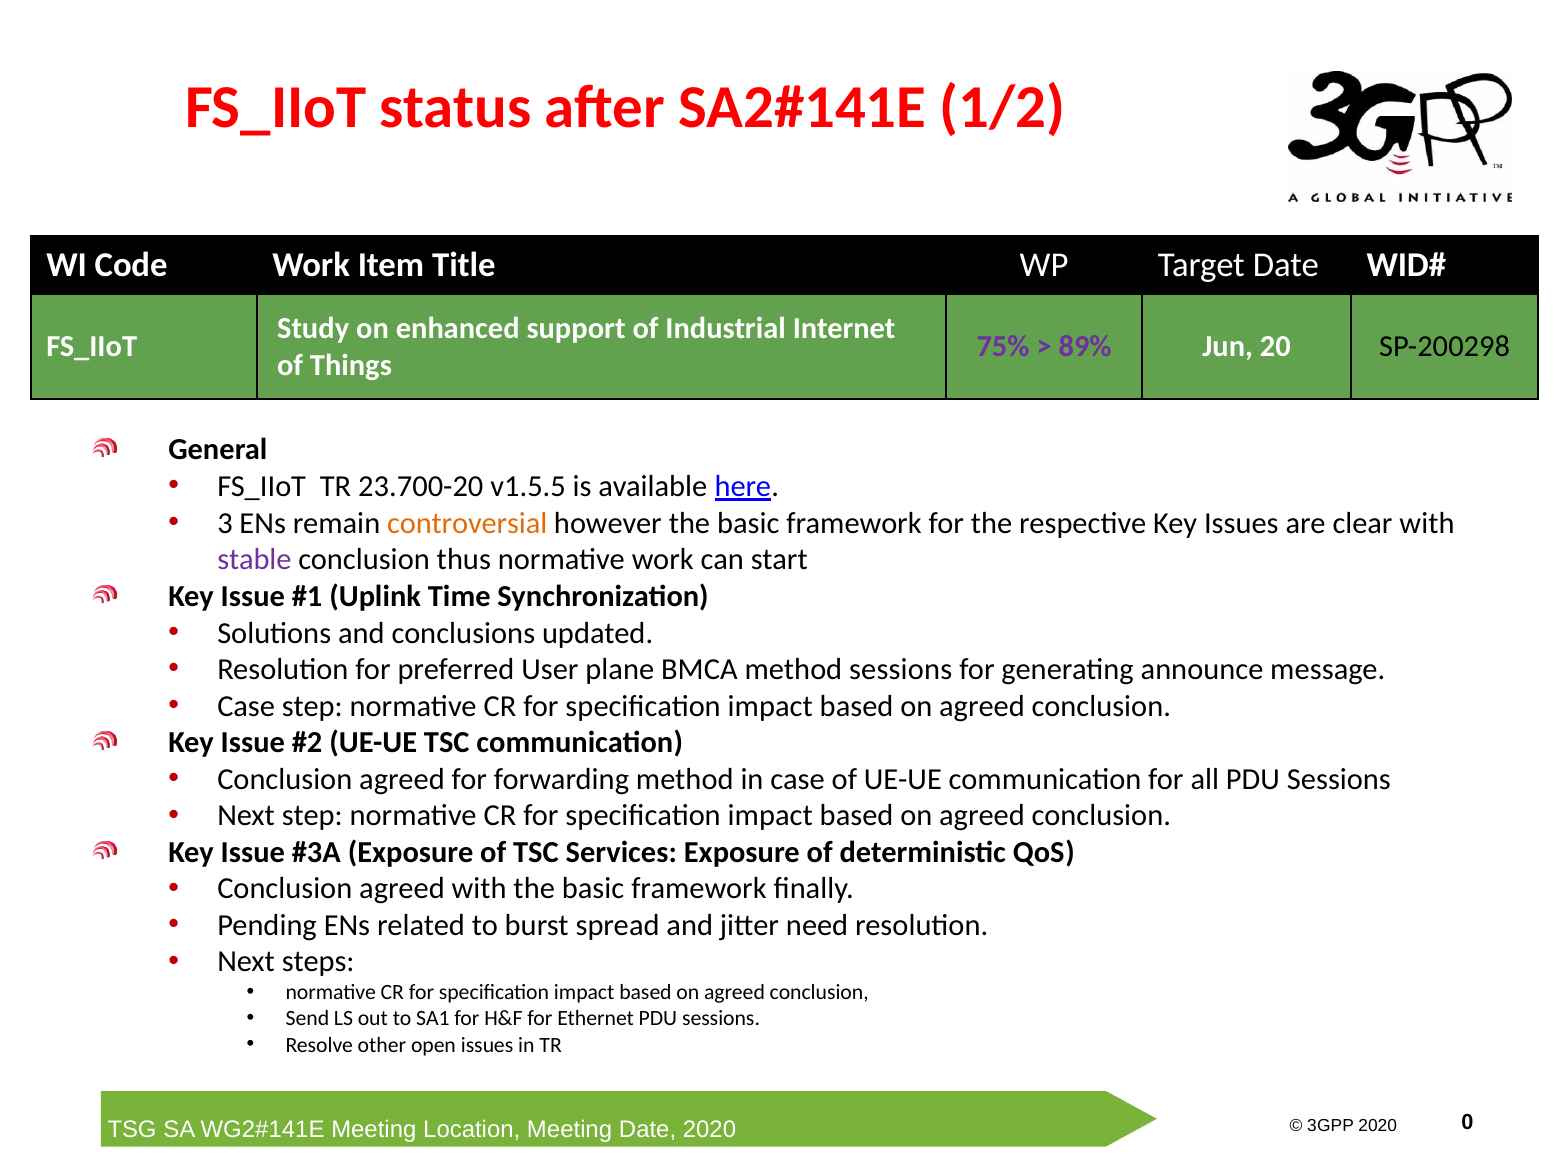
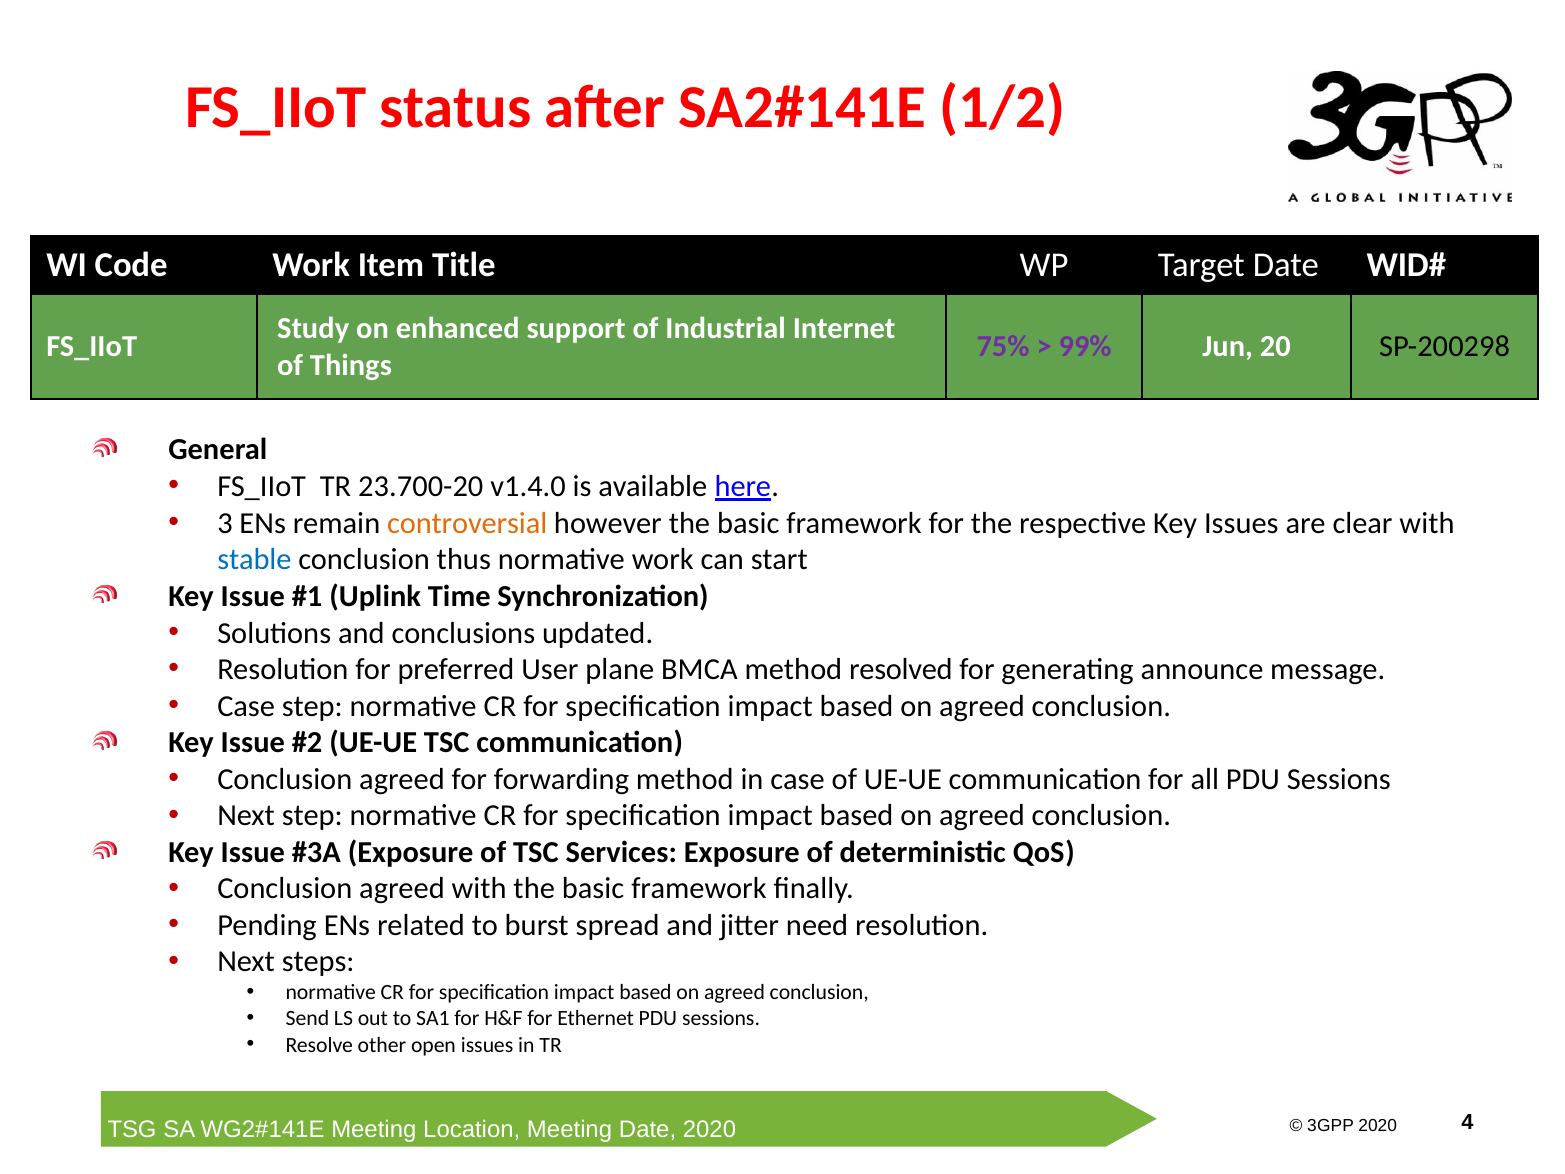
89%: 89% -> 99% (1085, 347)
v1.5.5: v1.5.5 -> v1.4.0 (528, 486)
stable colour: purple -> blue (254, 560)
method sessions: sessions -> resolved (901, 669)
0: 0 -> 4 (1467, 1122)
